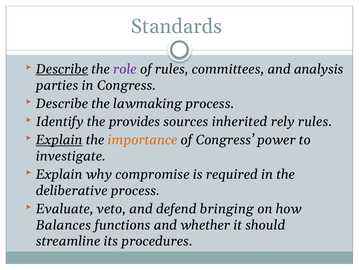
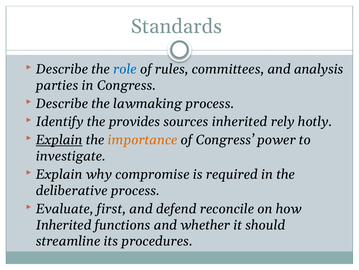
Describe underline: present -> none (62, 69)
role colour: purple -> blue (125, 69)
rely rules: rules -> hotly (315, 121)
veto: veto -> first (111, 208)
bringing: bringing -> reconcile (227, 208)
Balances: Balances -> Inherited (64, 224)
